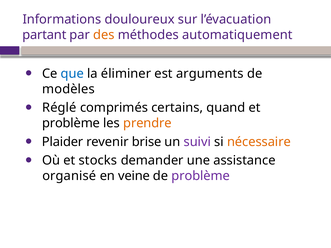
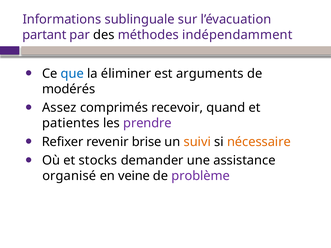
douloureux: douloureux -> sublinguale (140, 19)
des colour: orange -> black (104, 35)
automatiquement: automatiquement -> indépendamment (237, 35)
modèles: modèles -> modérés (69, 89)
Réglé: Réglé -> Assez (59, 108)
certains: certains -> recevoir (177, 108)
problème: problème -> patientes (71, 123)
prendre colour: orange -> purple (147, 123)
Plaider: Plaider -> Refixer (63, 142)
suivi colour: purple -> orange (197, 142)
